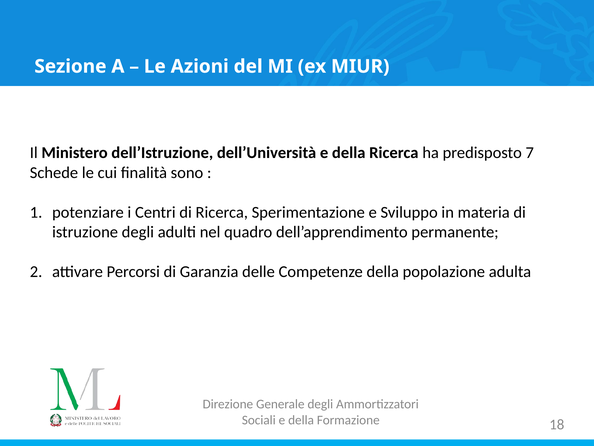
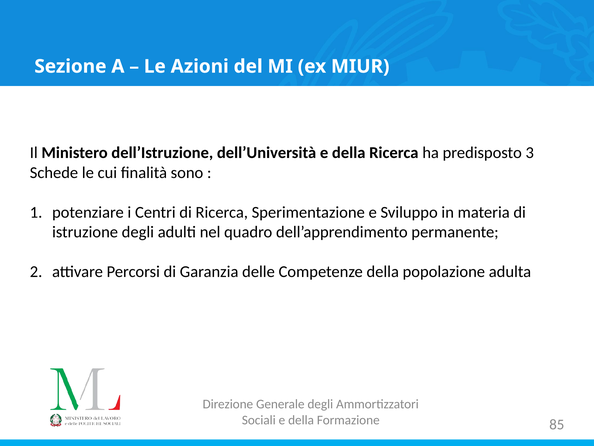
7: 7 -> 3 (530, 153)
18: 18 -> 85 (557, 424)
